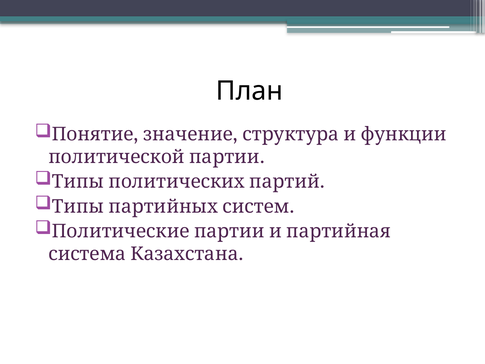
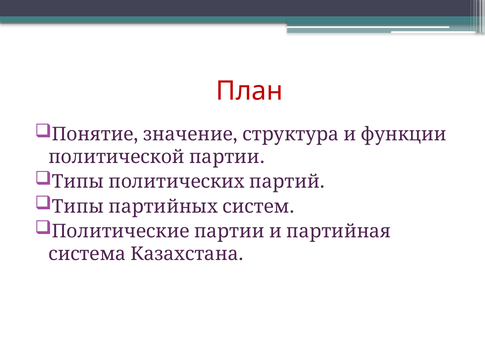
План colour: black -> red (249, 91)
